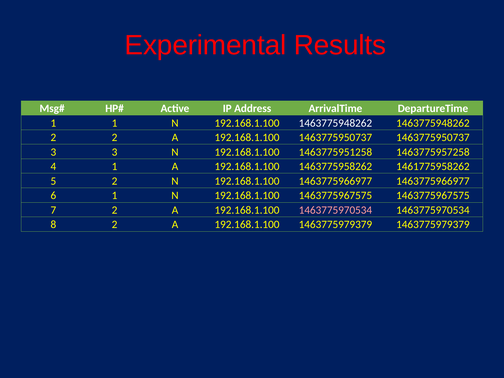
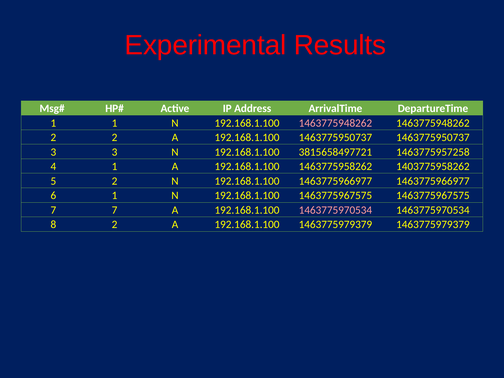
1463775948262 colour: white -> pink (335, 123)
1463775951258: 1463775951258 -> 3815658497721 (335, 152)
1461775958262: 1461775958262 -> 1403775958262 (433, 167)
7 2: 2 -> 7 (115, 210)
